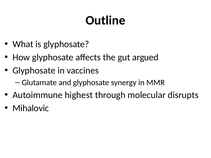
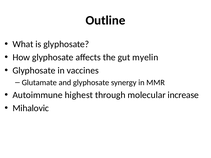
argued: argued -> myelin (145, 57)
disrupts: disrupts -> increase (183, 95)
